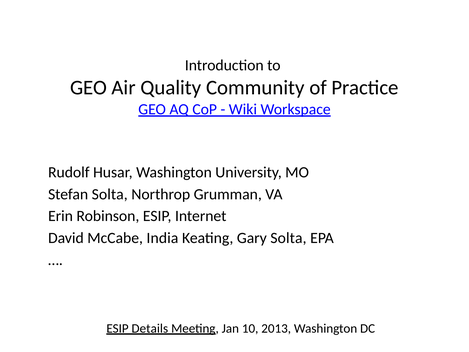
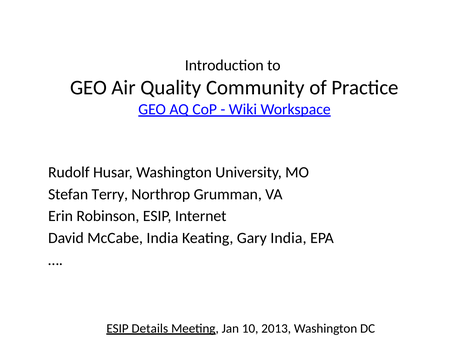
Stefan Solta: Solta -> Terry (110, 194)
Gary Solta: Solta -> India (288, 238)
